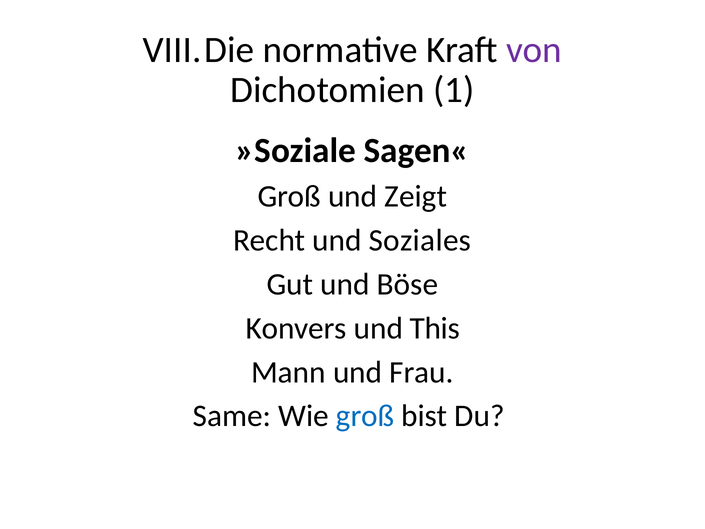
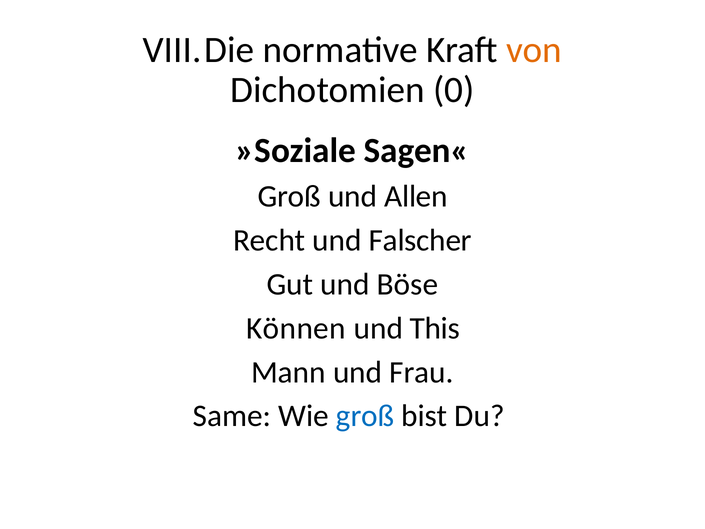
von colour: purple -> orange (534, 50)
1: 1 -> 0 (454, 90)
Zeigt: Zeigt -> Allen (416, 196)
Soziales: Soziales -> Falscher (420, 240)
Konvers: Konvers -> Können (296, 328)
